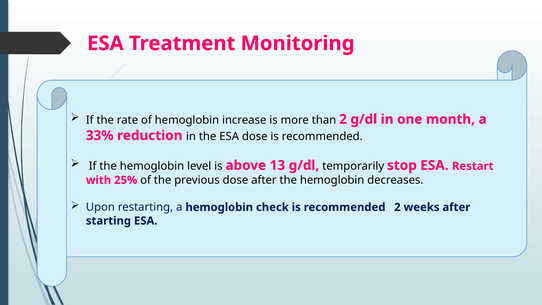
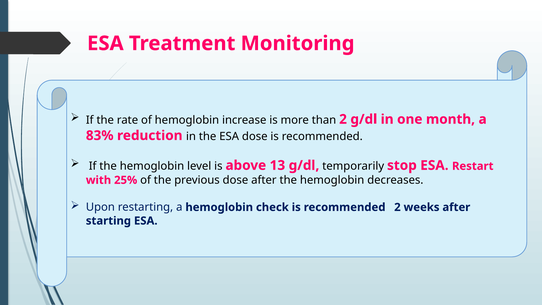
33%: 33% -> 83% (100, 135)
